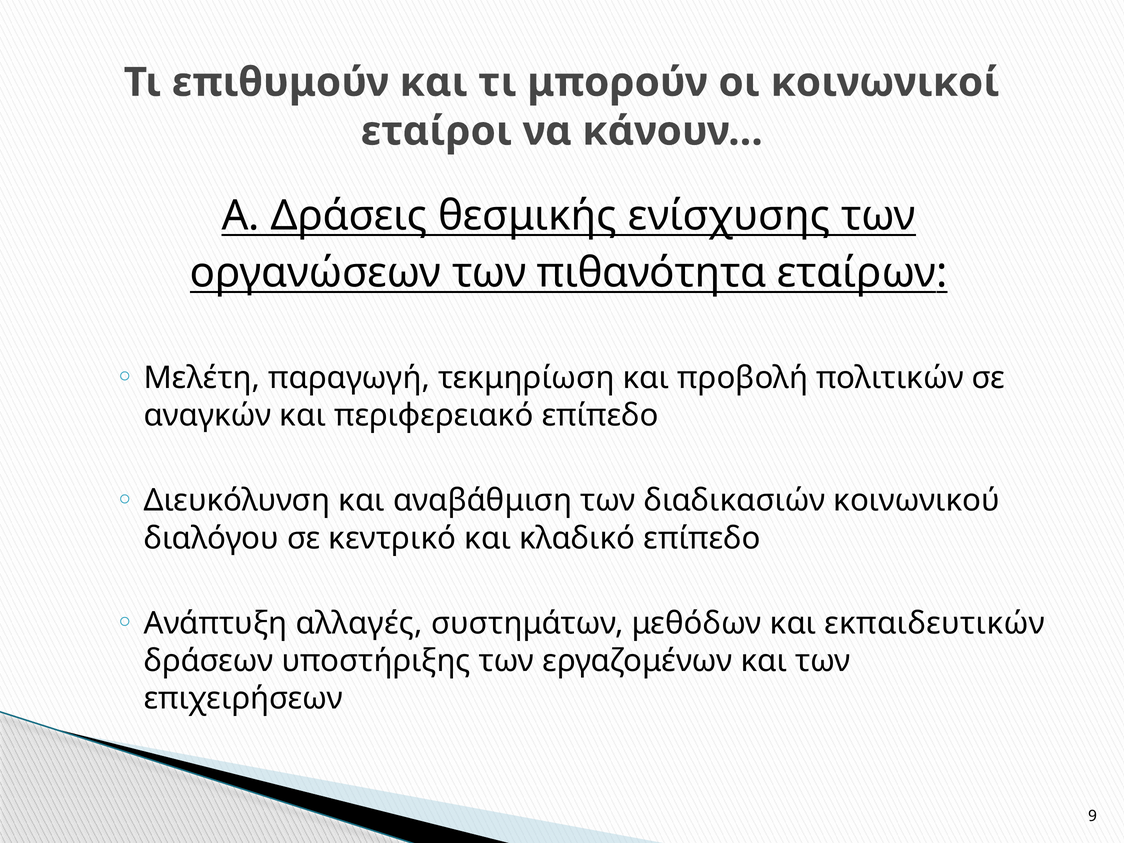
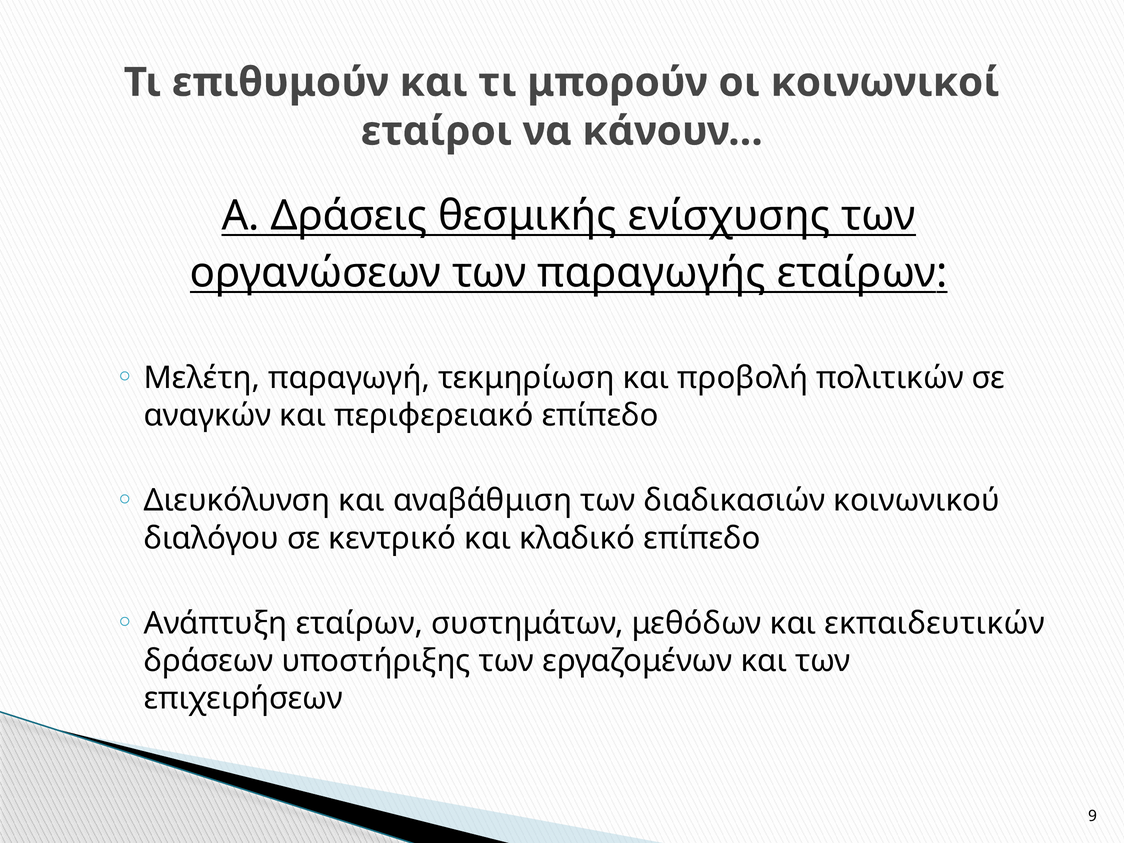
πιθανότητα: πιθανότητα -> παραγωγής (652, 273)
Ανάπτυξη αλλαγές: αλλαγές -> εταίρων (359, 623)
